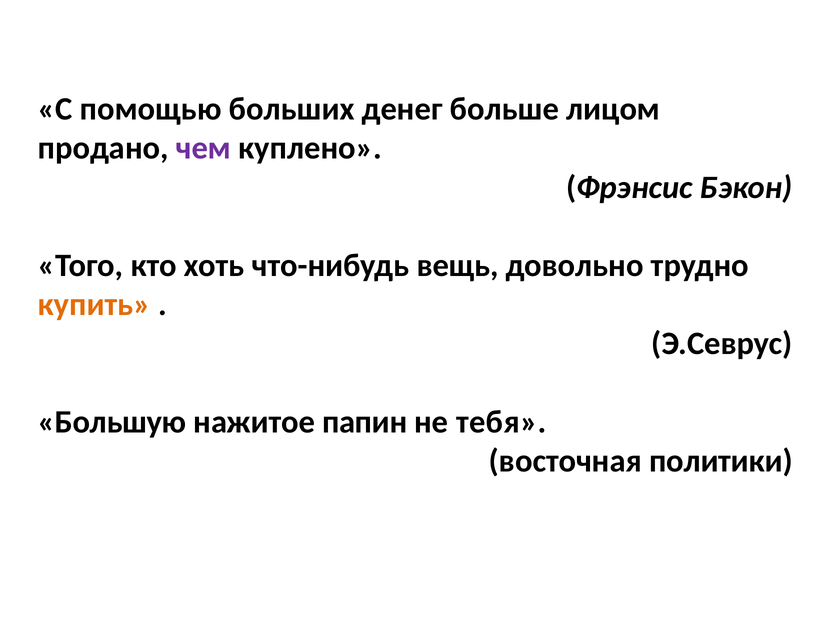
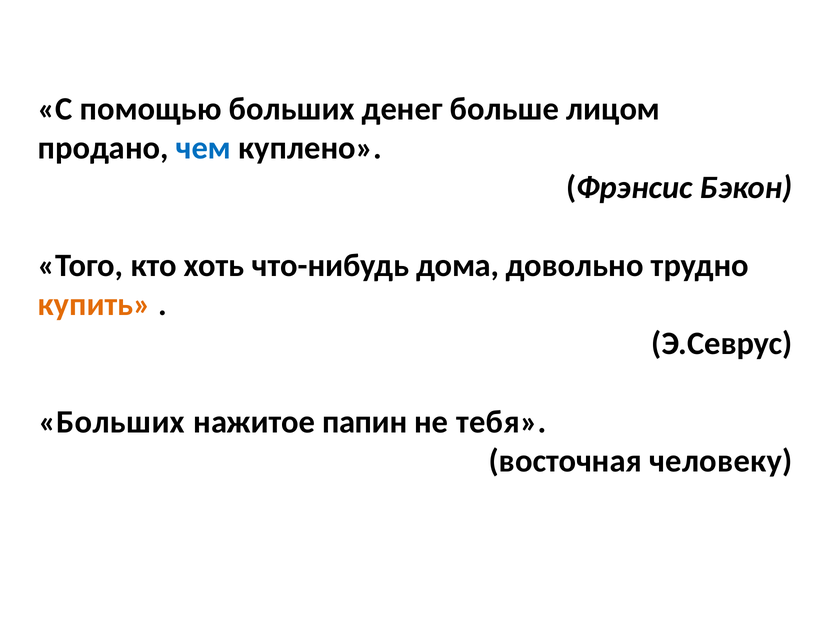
чем colour: purple -> blue (204, 148)
вещь: вещь -> дома (458, 265)
Большую: Большую -> Больших (112, 422)
политики: политики -> человеку (721, 461)
